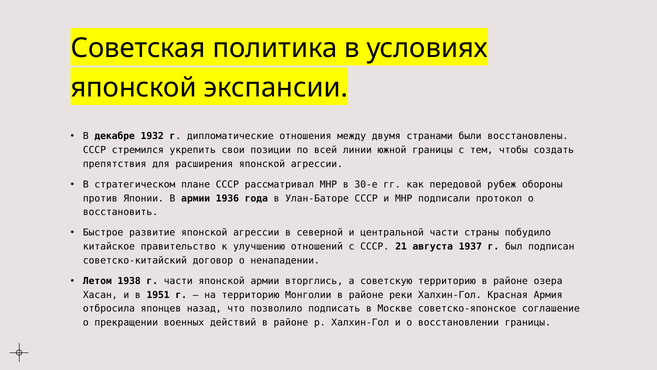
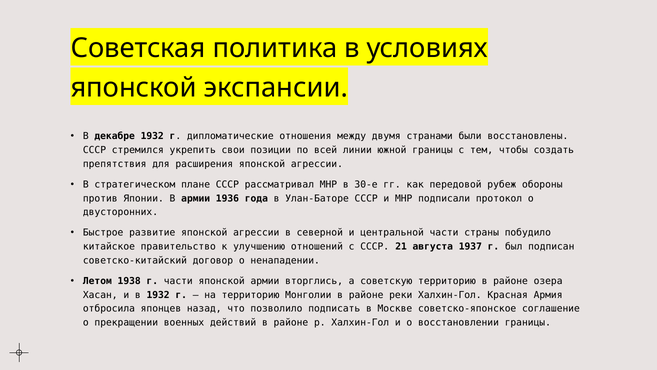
восстановить: восстановить -> двусторонних (120, 212)
в 1951: 1951 -> 1932 (158, 295)
